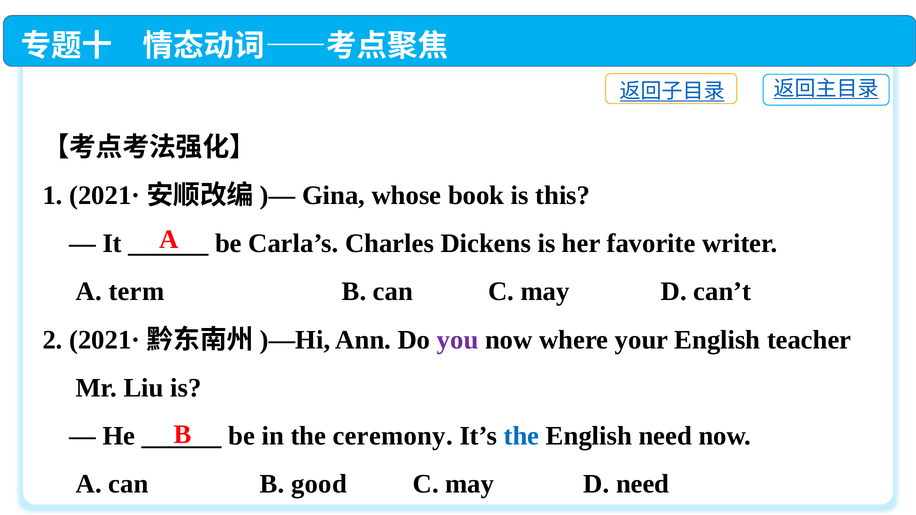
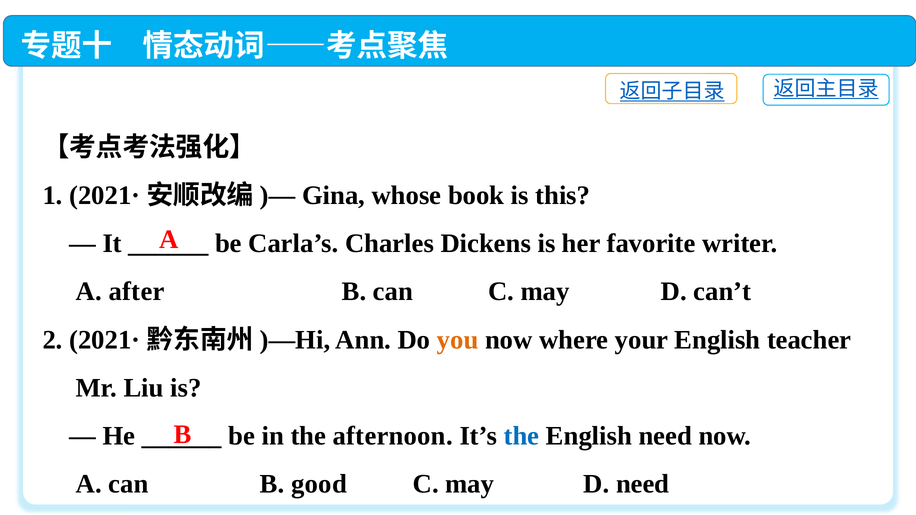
term: term -> after (137, 292)
you colour: purple -> orange (458, 340)
ceremony: ceremony -> afternoon (393, 436)
